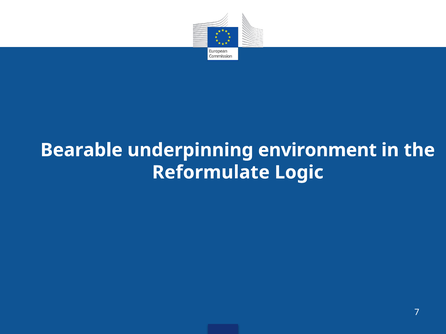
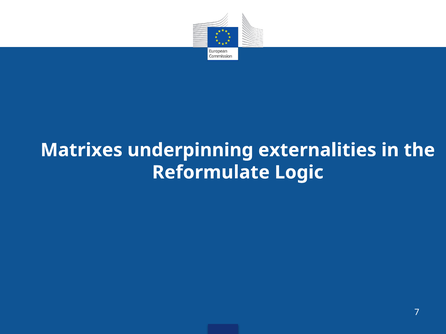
Bearable: Bearable -> Matrixes (81, 150)
environment: environment -> externalities (317, 150)
